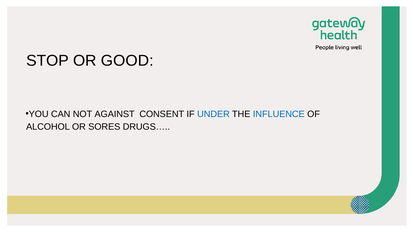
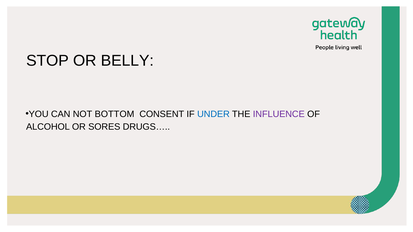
GOOD: GOOD -> BELLY (127, 61)
AGAINST: AGAINST -> BOTTOM (115, 114)
INFLUENCE colour: blue -> purple (279, 114)
